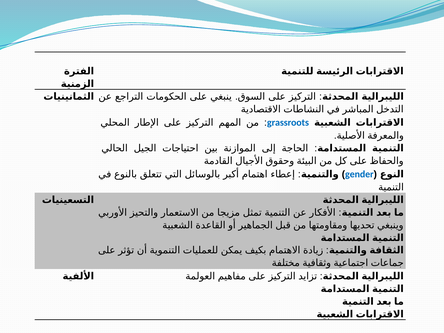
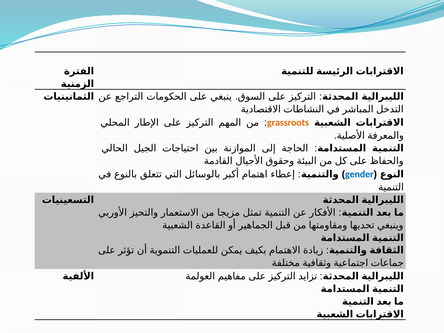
grassroots colour: blue -> orange (288, 122)
